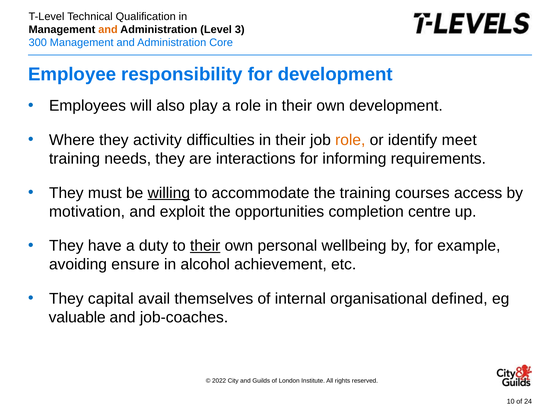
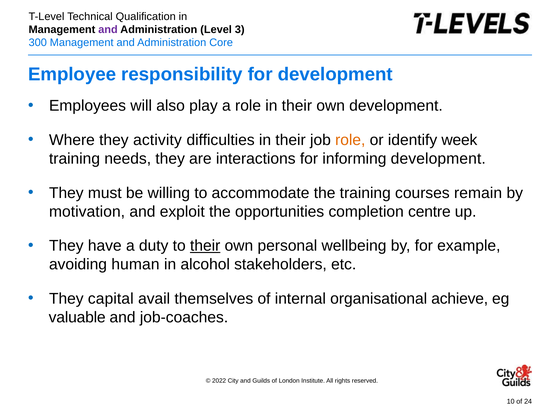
and colour: orange -> purple (108, 30)
meet: meet -> week (459, 140)
informing requirements: requirements -> development (438, 159)
willing underline: present -> none (169, 193)
access: access -> remain (478, 193)
ensure: ensure -> human (135, 265)
achievement: achievement -> stakeholders (280, 265)
defined: defined -> achieve (460, 299)
